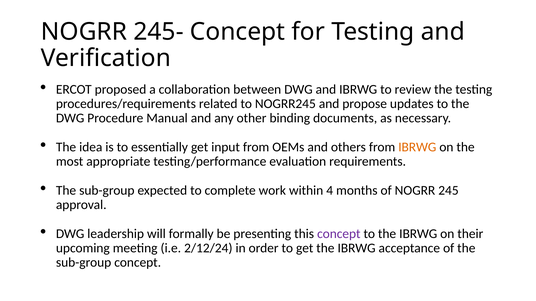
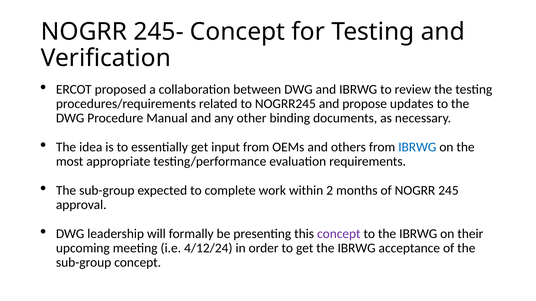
IBRWG colour: orange -> blue (417, 147)
4: 4 -> 2 (330, 191)
2/12/24: 2/12/24 -> 4/12/24 (208, 249)
